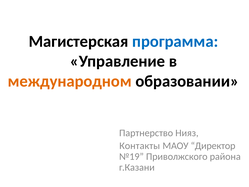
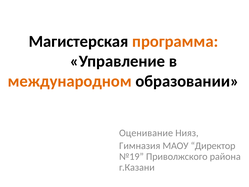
программа colour: blue -> orange (175, 41)
Партнерство: Партнерство -> Оценивание (146, 133)
Контакты: Контакты -> Гимназия (140, 146)
